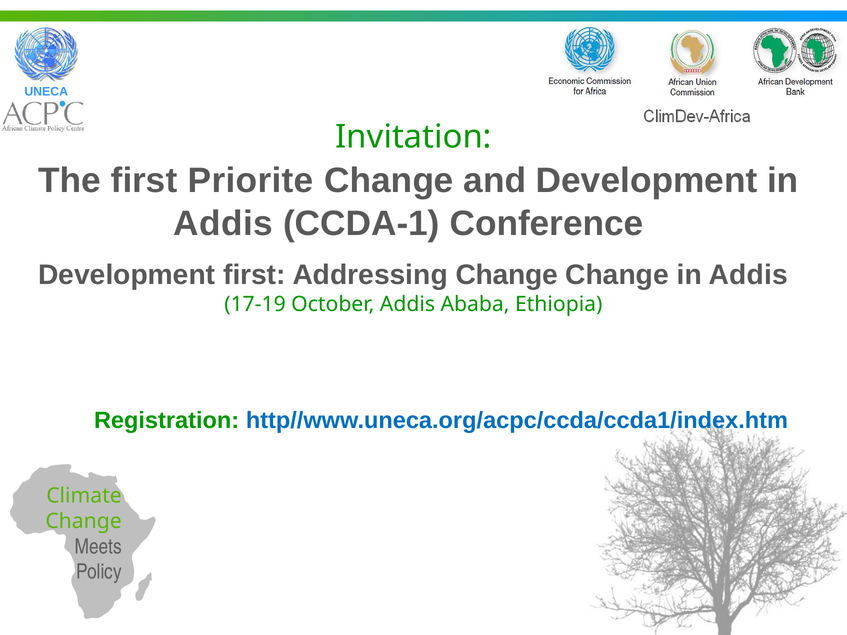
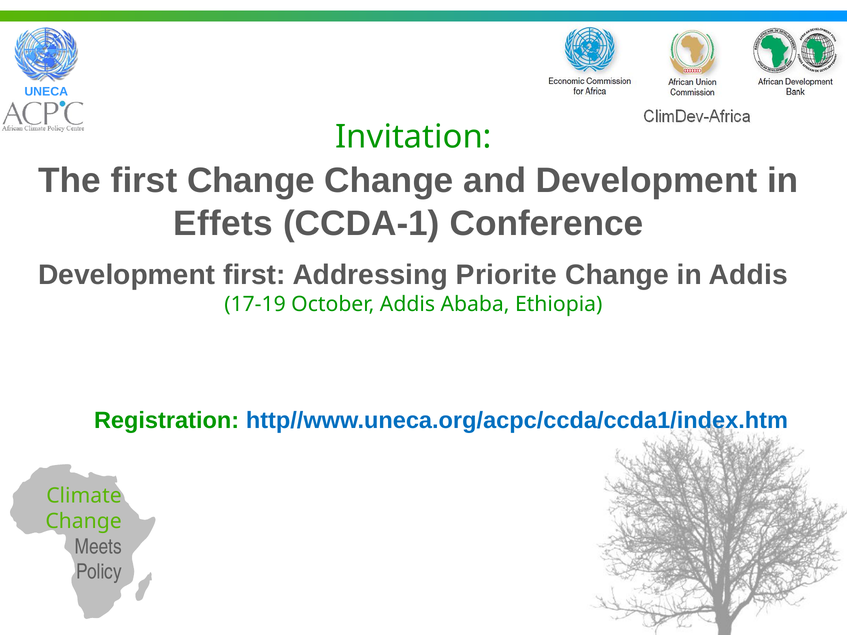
first Priorite: Priorite -> Change (251, 181)
Addis: Addis -> Effets (223, 223)
Addressing Change: Change -> Priorite (506, 275)
